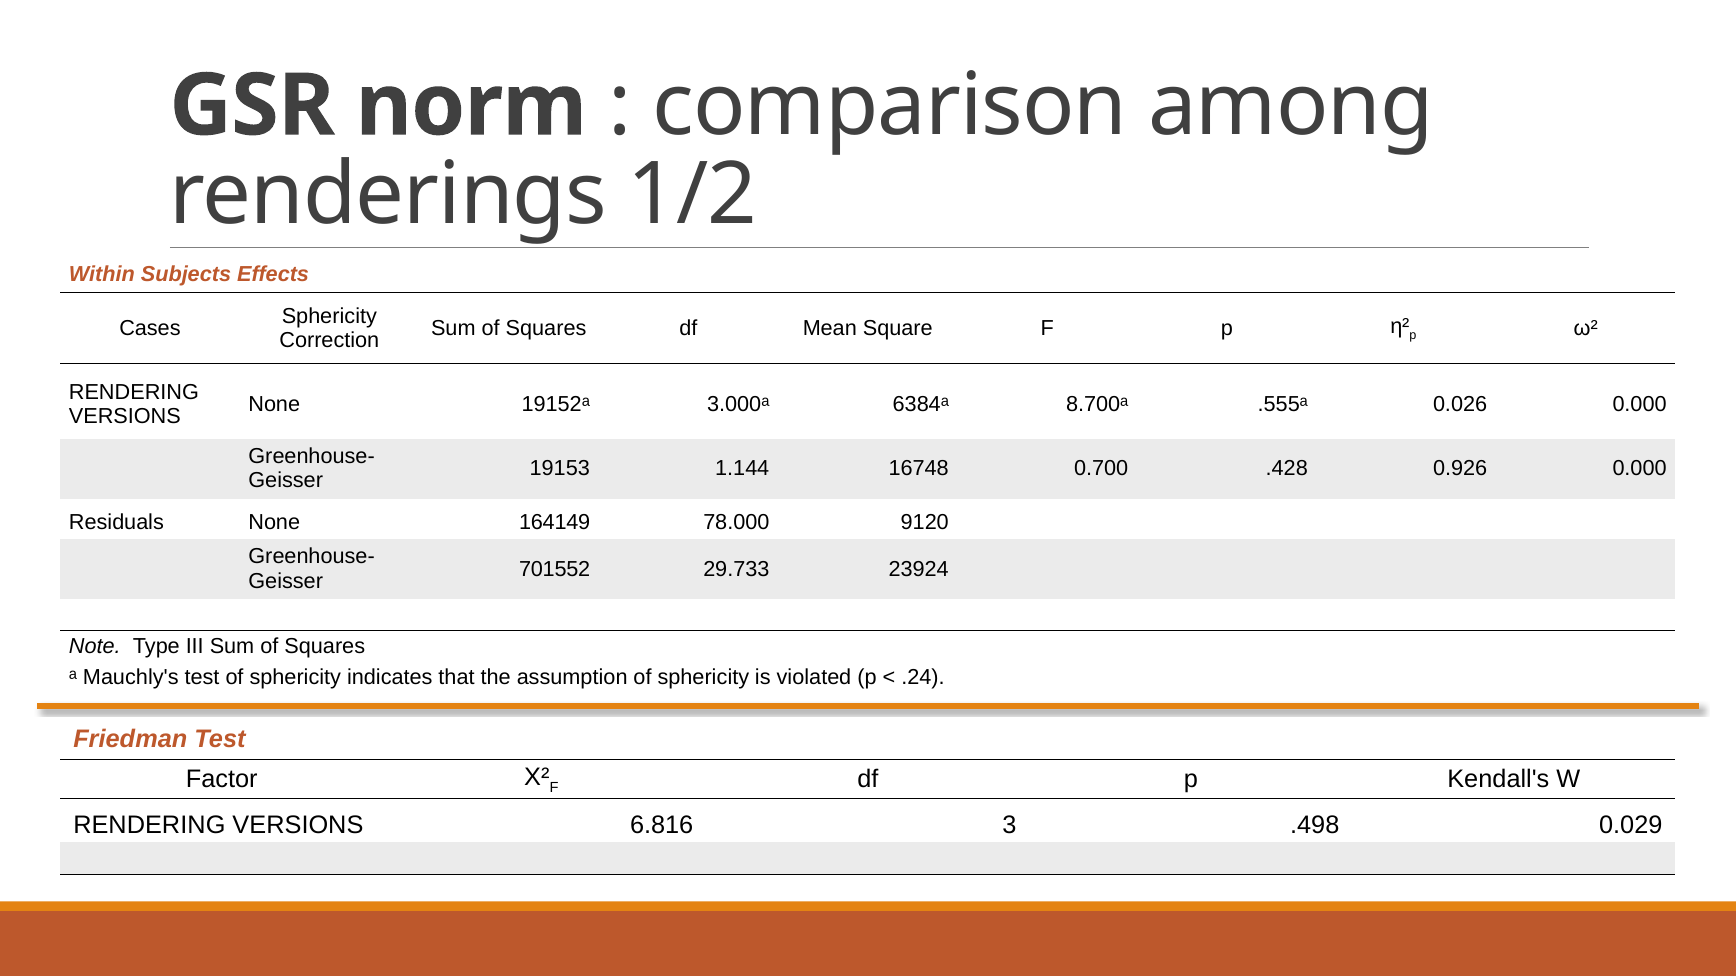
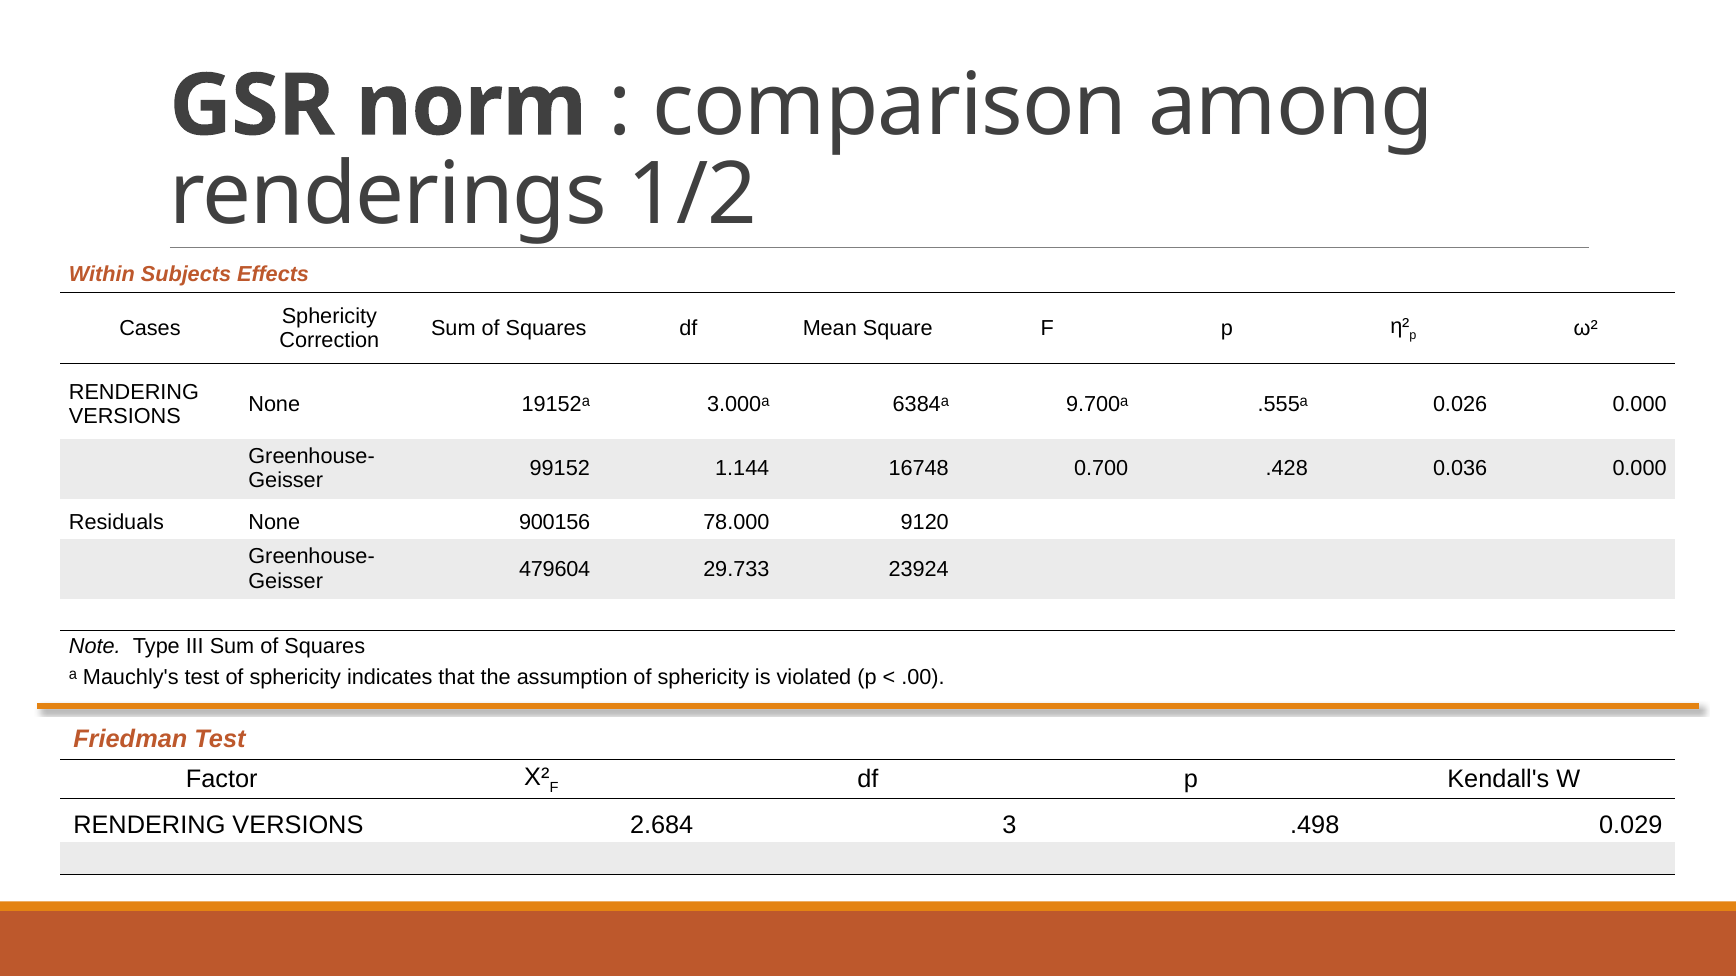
8.700ᵃ: 8.700ᵃ -> 9.700ᵃ (1097, 405)
19153: 19153 -> 99152 (560, 469)
0.926: 0.926 -> 0.036 (1460, 469)
164149: 164149 -> 900156 (555, 523)
701552: 701552 -> 479604 (555, 569)
.24: .24 -> .00 (923, 678)
6.816: 6.816 -> 2.684 (662, 825)
